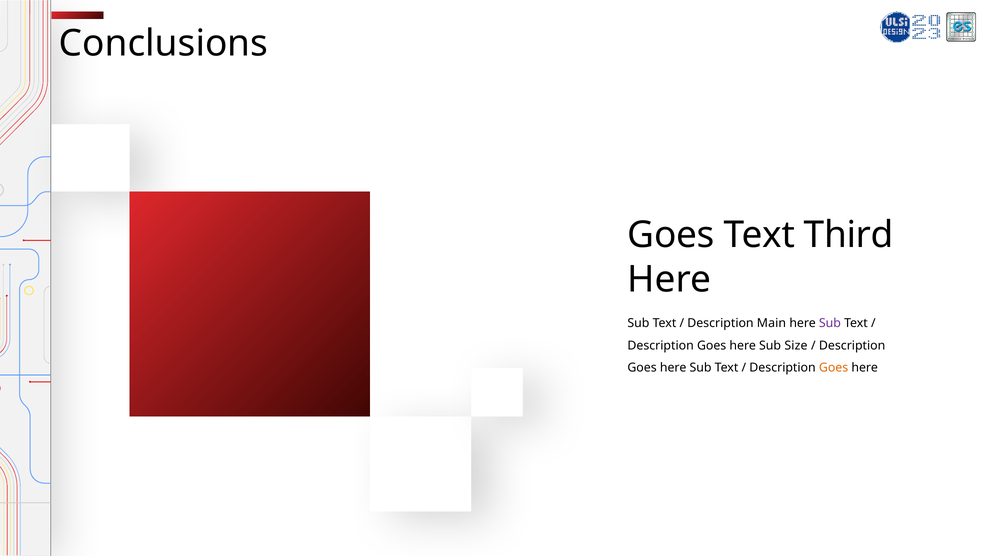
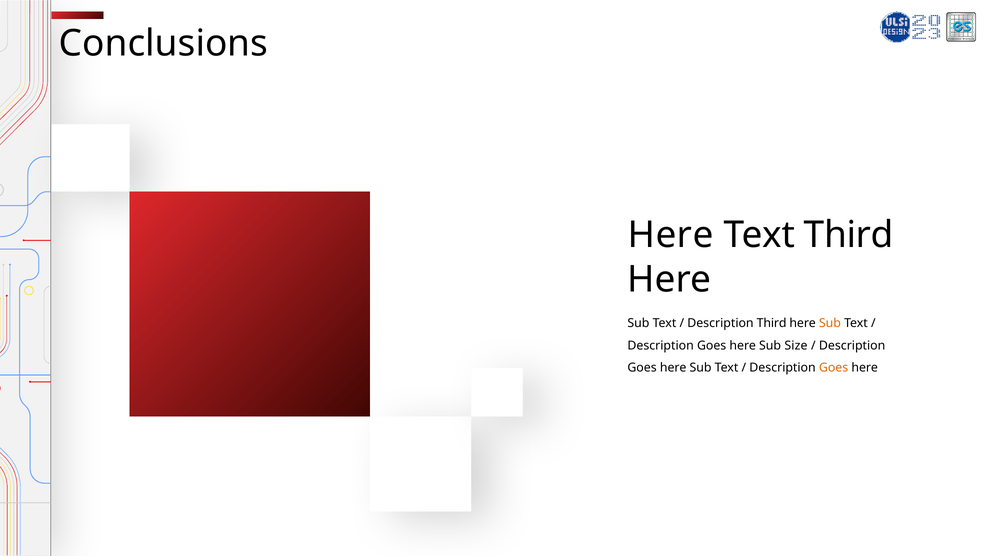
Goes: Goes -> Here (671, 235)
Description Main: Main -> Third (772, 323)
Sub colour: purple -> orange (830, 323)
